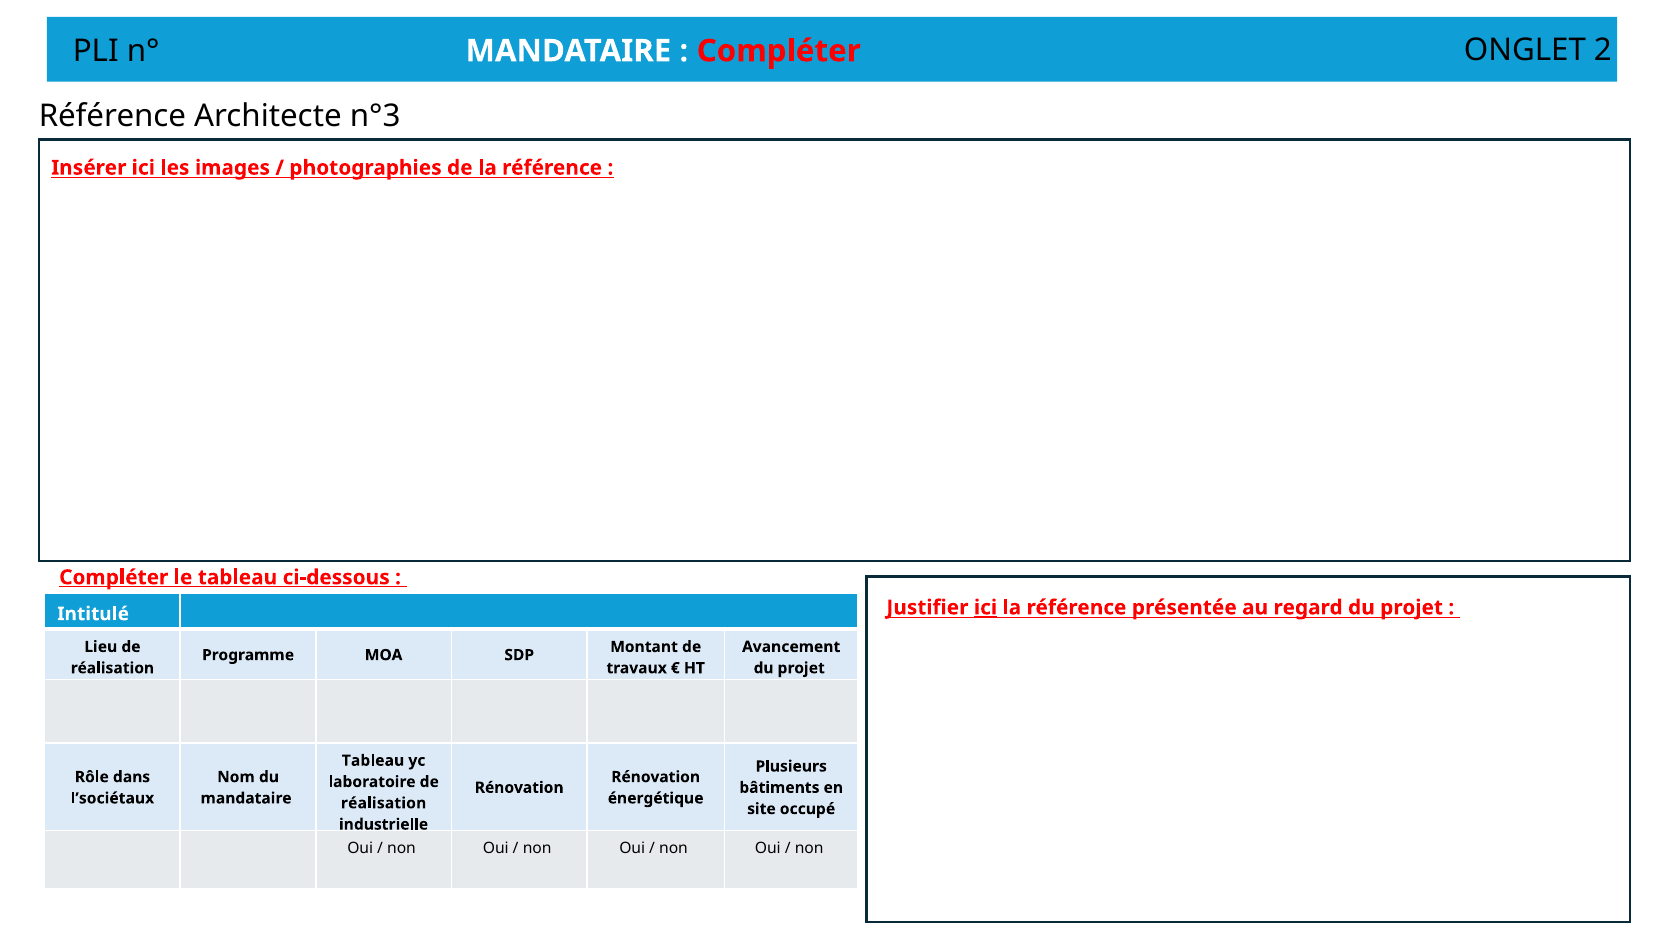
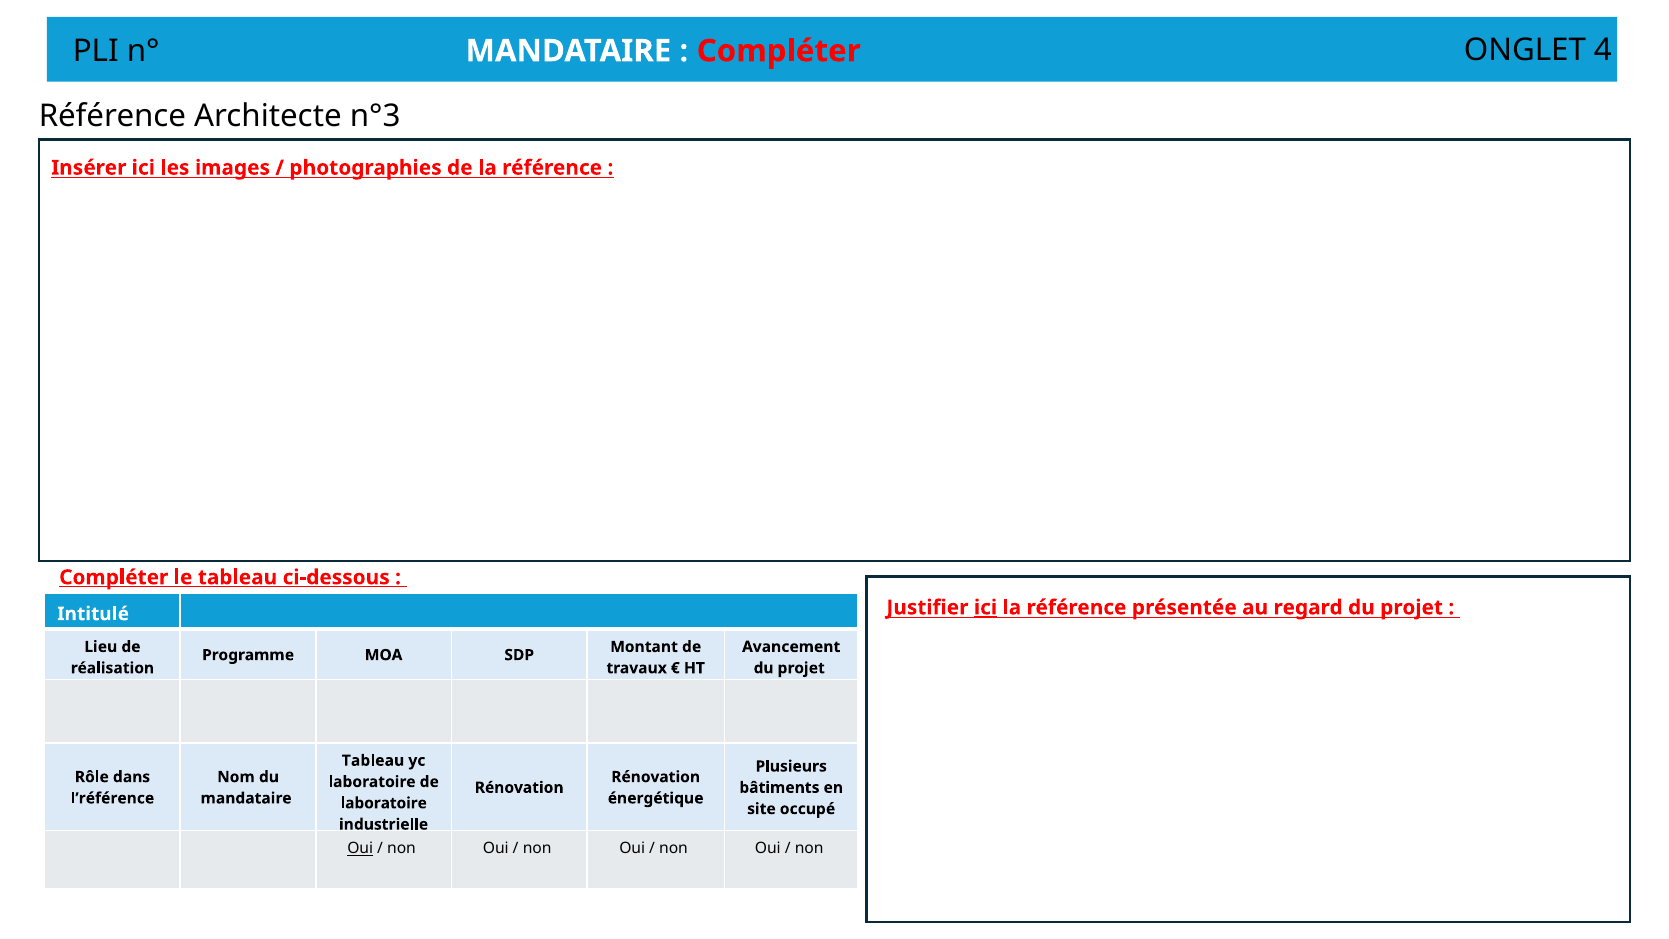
2: 2 -> 4 (1603, 51)
l’sociétaux: l’sociétaux -> l’référence (112, 798)
réalisation: réalisation -> laboratoire (384, 803)
Oui underline: none -> present (360, 848)
